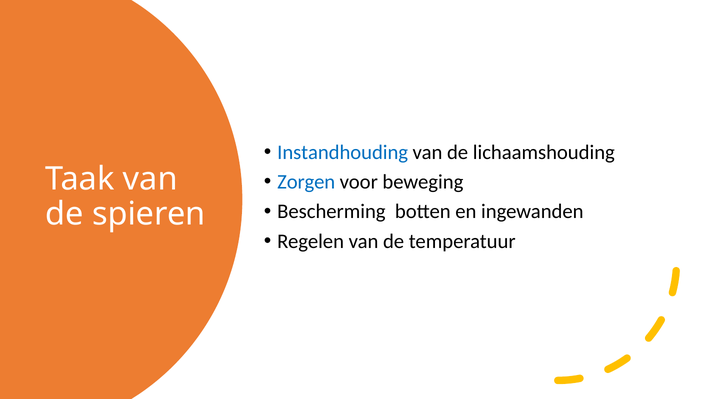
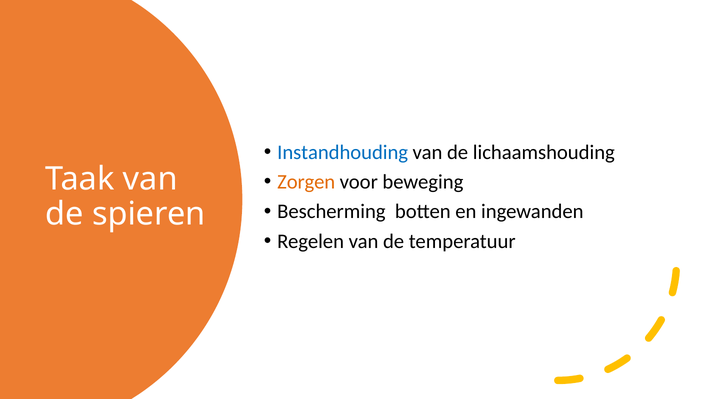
Zorgen colour: blue -> orange (306, 182)
